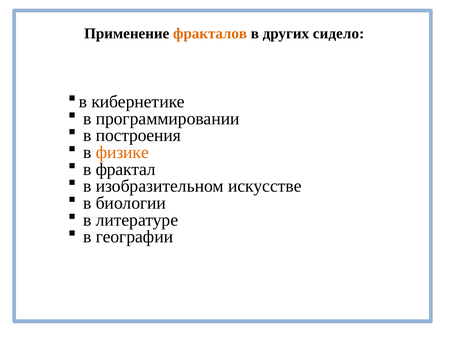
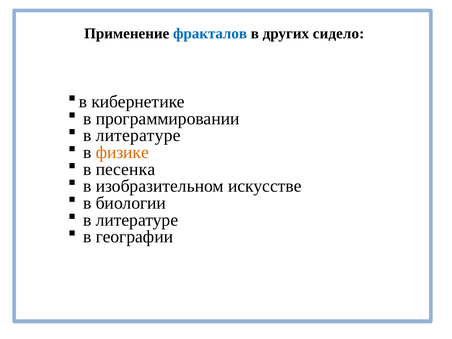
фракталов colour: orange -> blue (210, 33)
построения: построения -> литературе (138, 136)
фрактал: фрактал -> песенка (125, 169)
